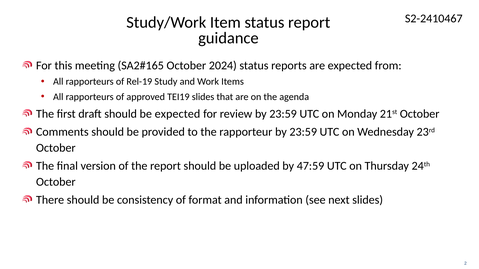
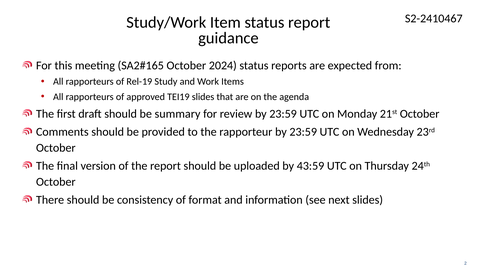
be expected: expected -> summary (178, 114)
47:59: 47:59 -> 43:59 (311, 166)
